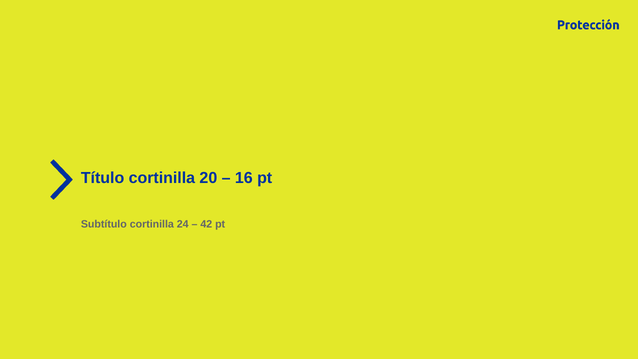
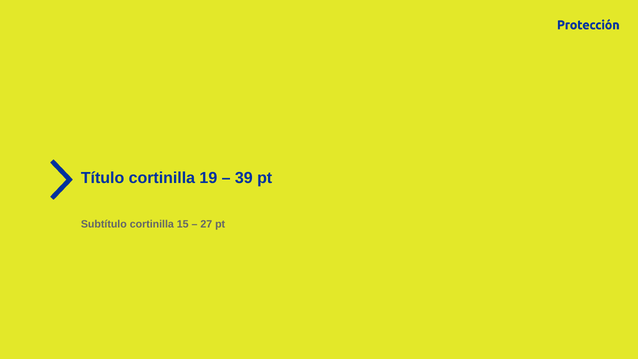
20: 20 -> 19 (208, 178)
16: 16 -> 39 (244, 178)
24: 24 -> 15 (183, 224)
42: 42 -> 27 (206, 224)
